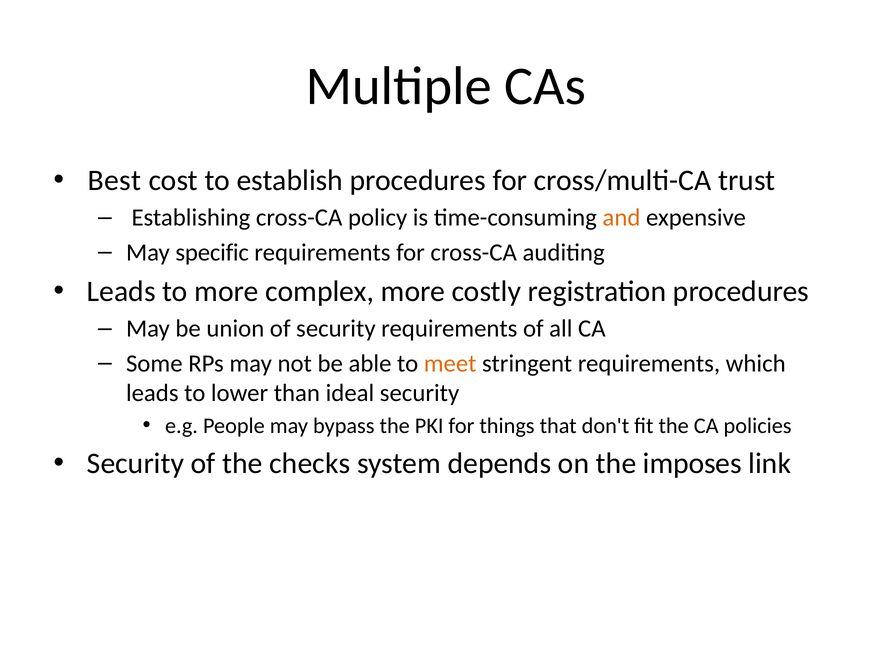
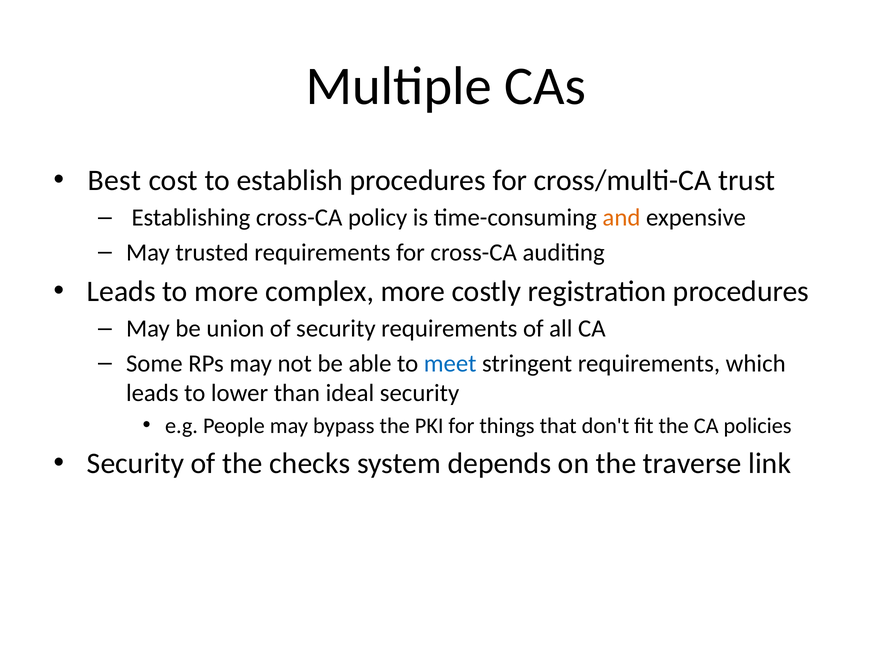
specific: specific -> trusted (212, 253)
meet colour: orange -> blue (450, 364)
imposes: imposes -> traverse (692, 463)
